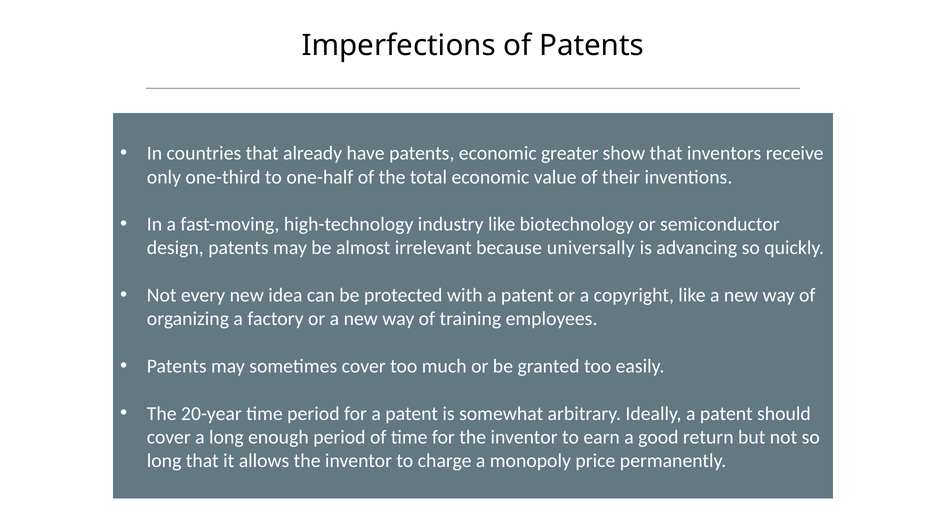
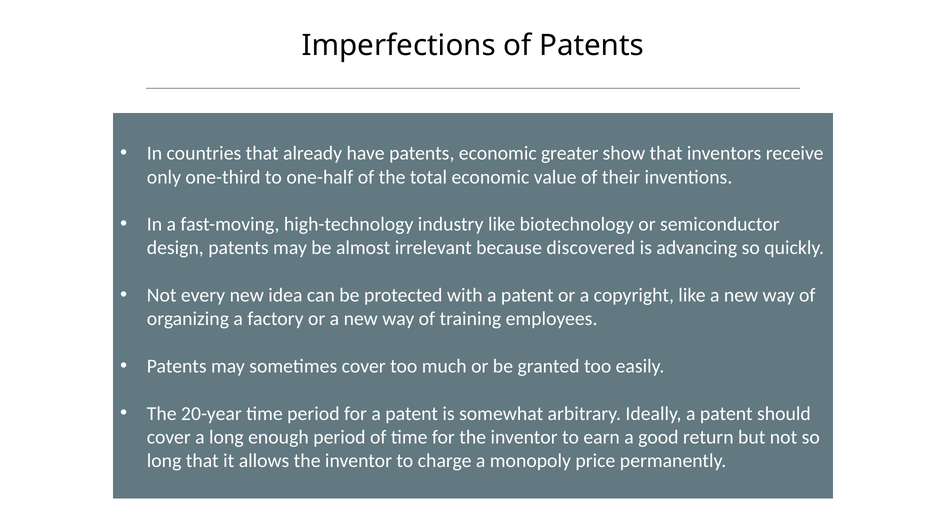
universally: universally -> discovered (591, 248)
